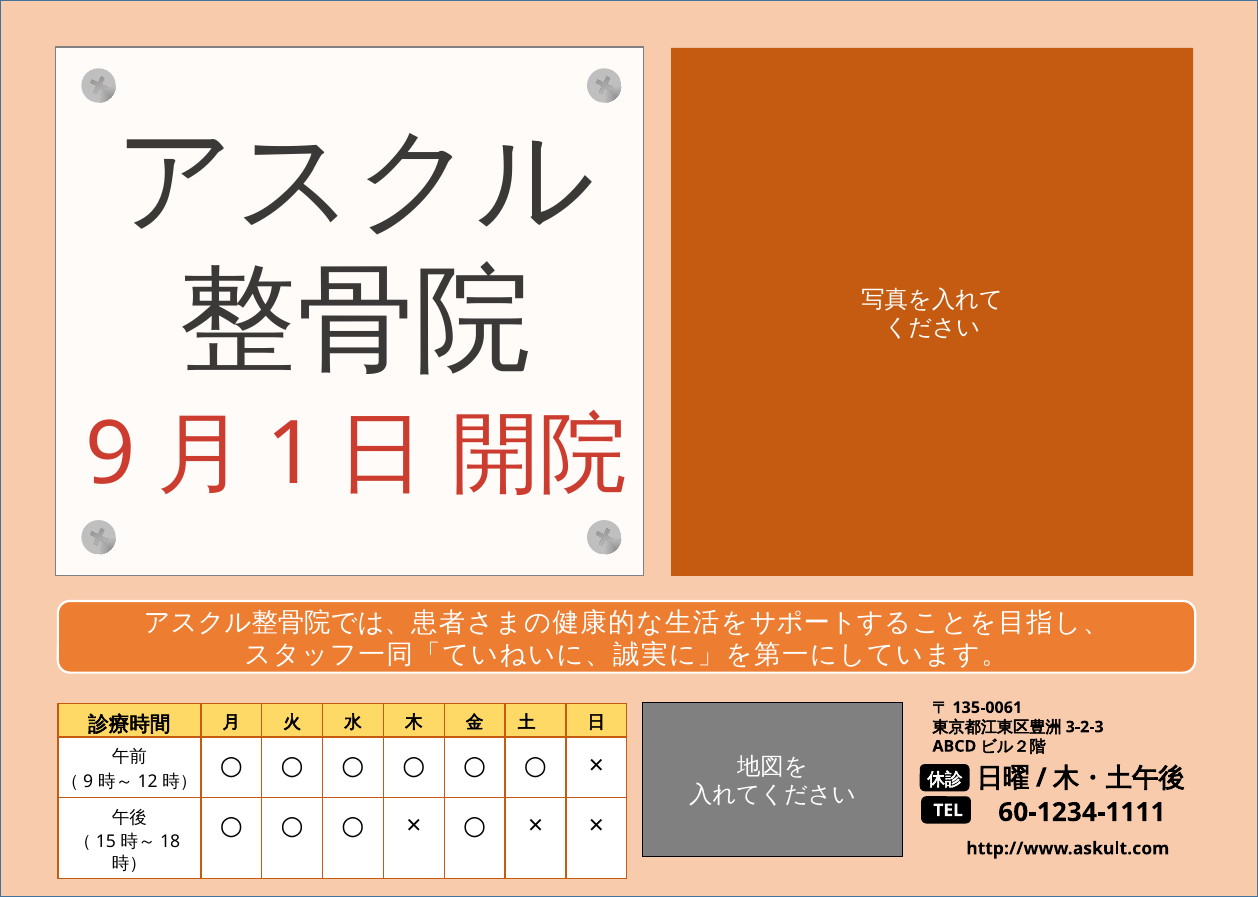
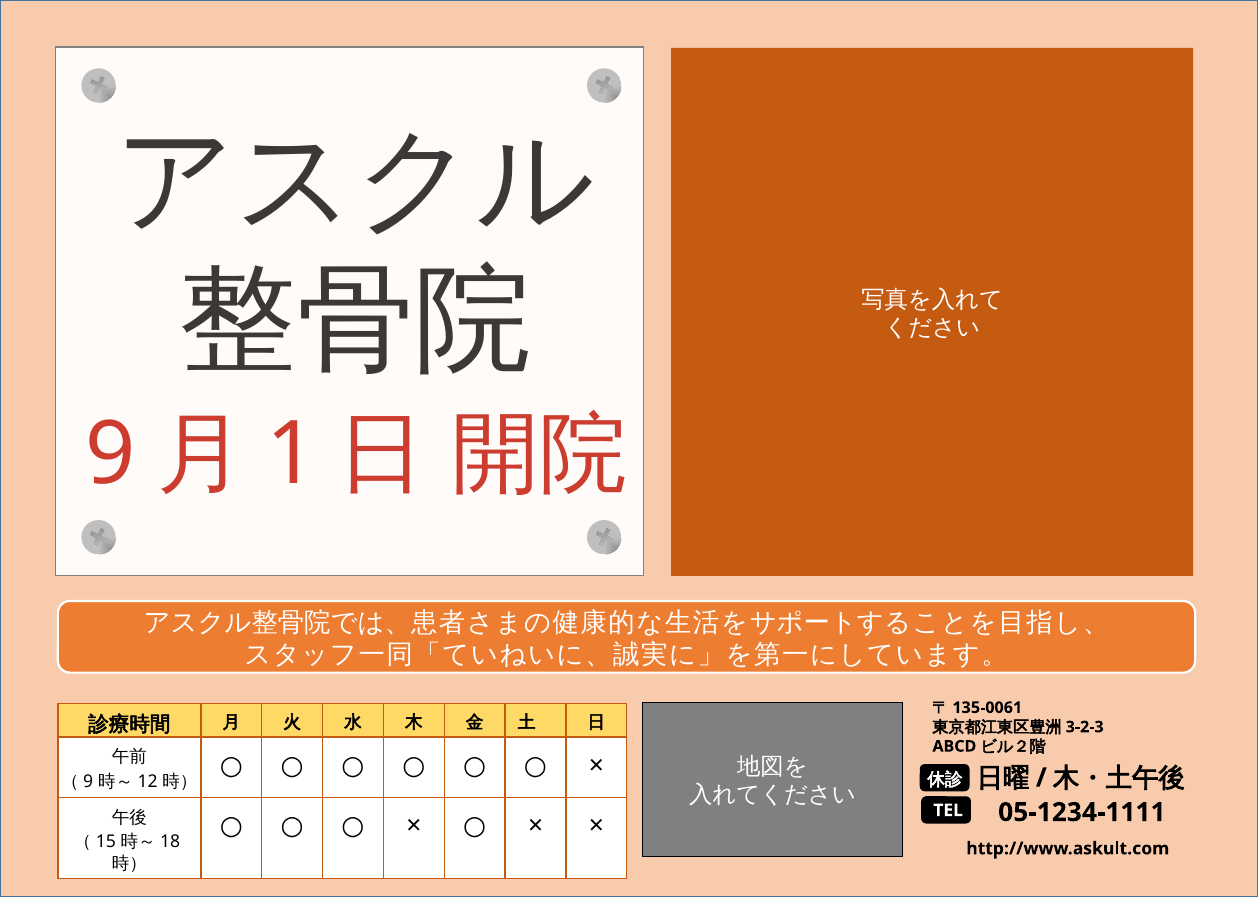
60-1234-1111: 60-1234-1111 -> 05-1234-1111 (1082, 812)
